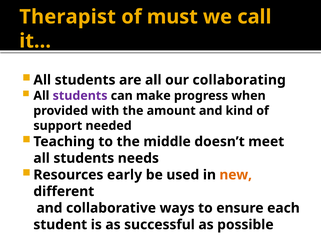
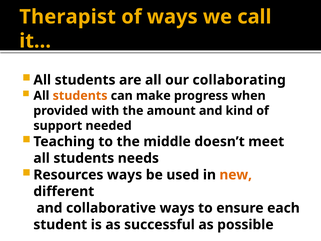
of must: must -> ways (172, 17)
students colour: purple -> orange (80, 96)
Resources early: early -> ways (125, 175)
